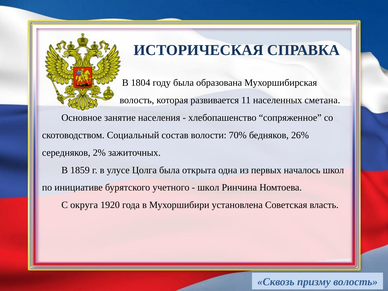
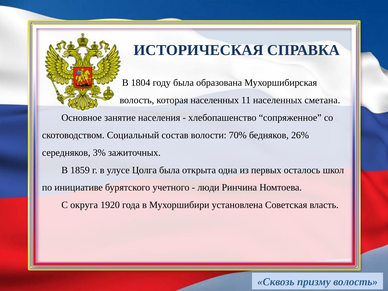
которая развивается: развивается -> населенных (215, 100)
2%: 2% -> 3% (99, 153)
началось: началось -> осталось (302, 170)
школ: школ -> люди (208, 188)
